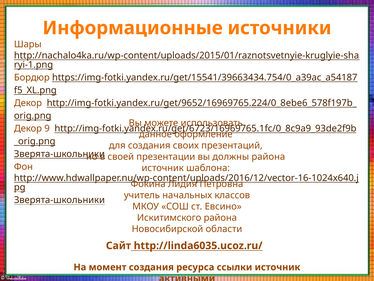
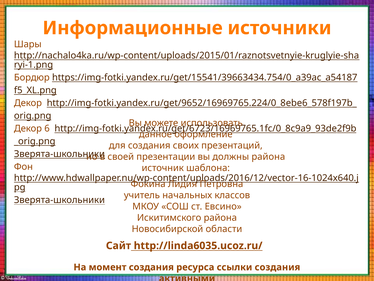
9: 9 -> 6 (47, 128)
ссылки источник: источник -> создания (277, 267)
